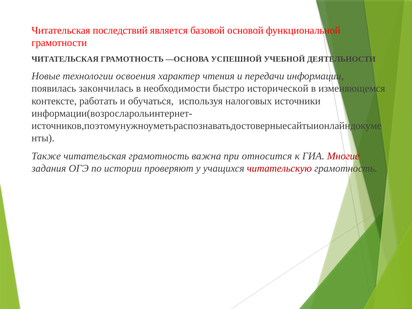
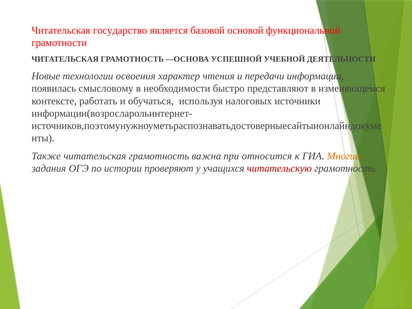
последствий: последствий -> государство (120, 30)
закончилась: закончилась -> смысловому (106, 89)
исторической: исторической -> представляют (278, 89)
Многие colour: red -> orange (343, 156)
